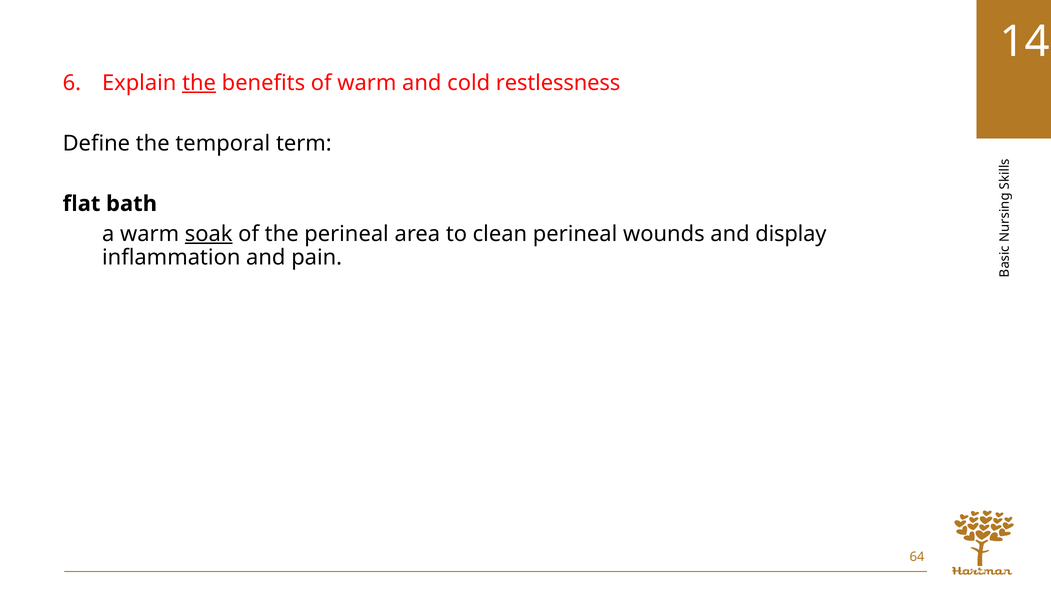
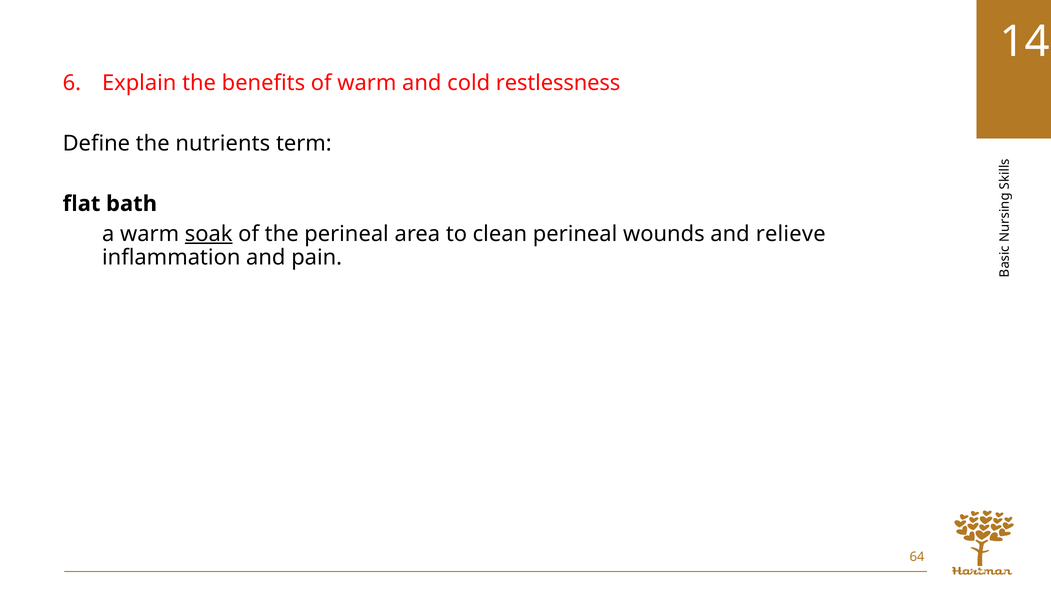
the underline: present -> none (199, 83)
temporal: temporal -> nutrients (223, 143)
display: display -> relieve (791, 234)
